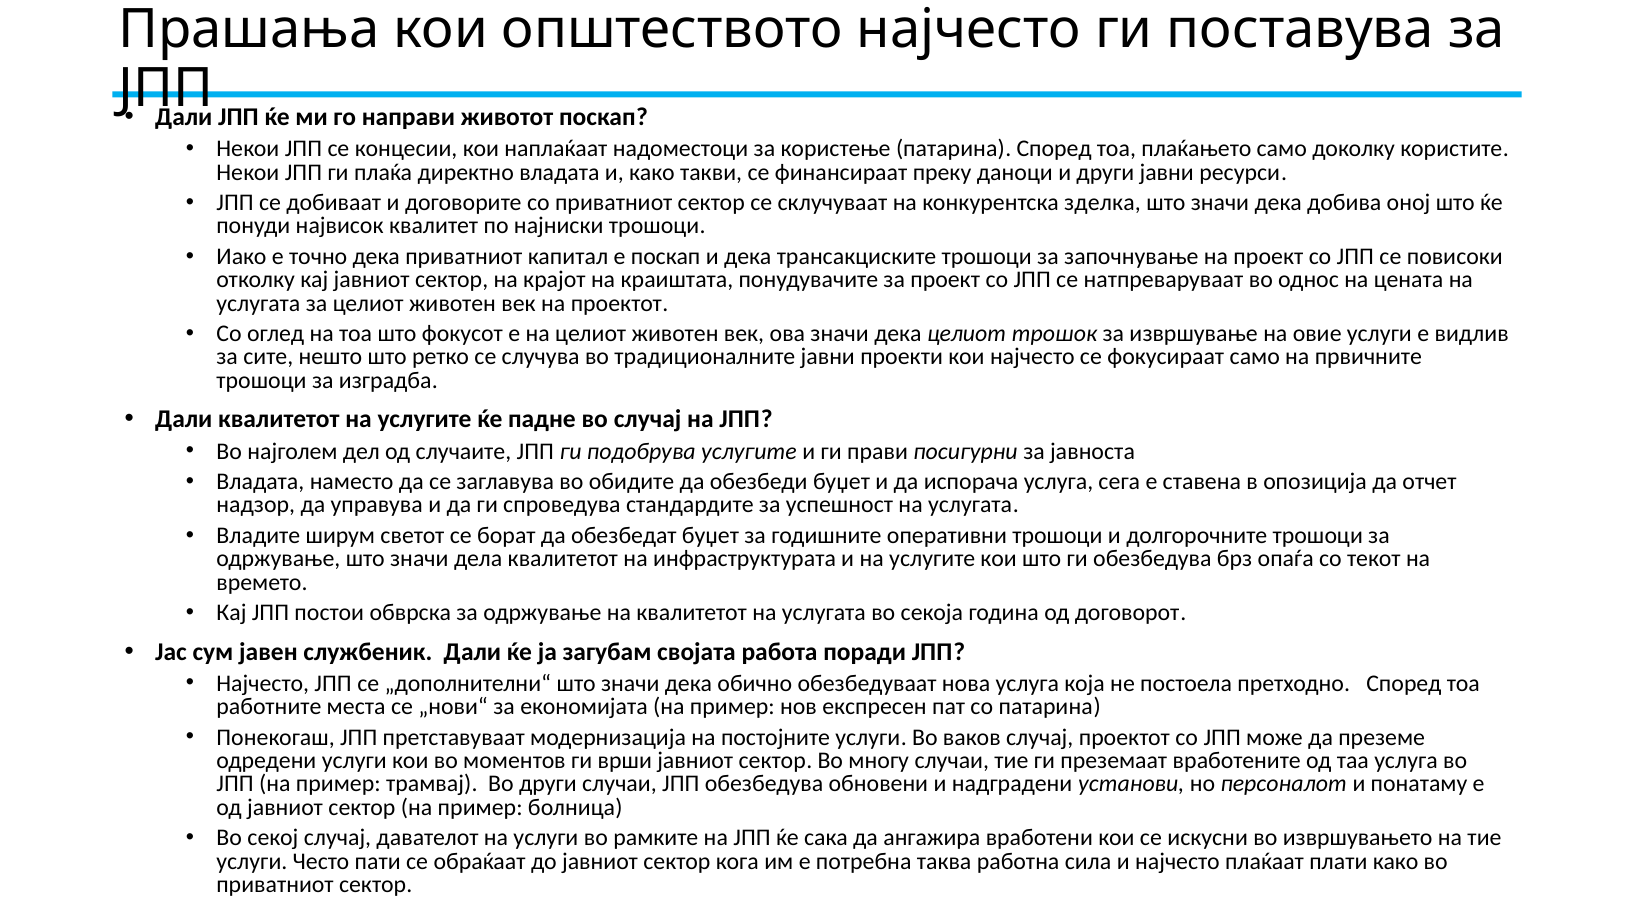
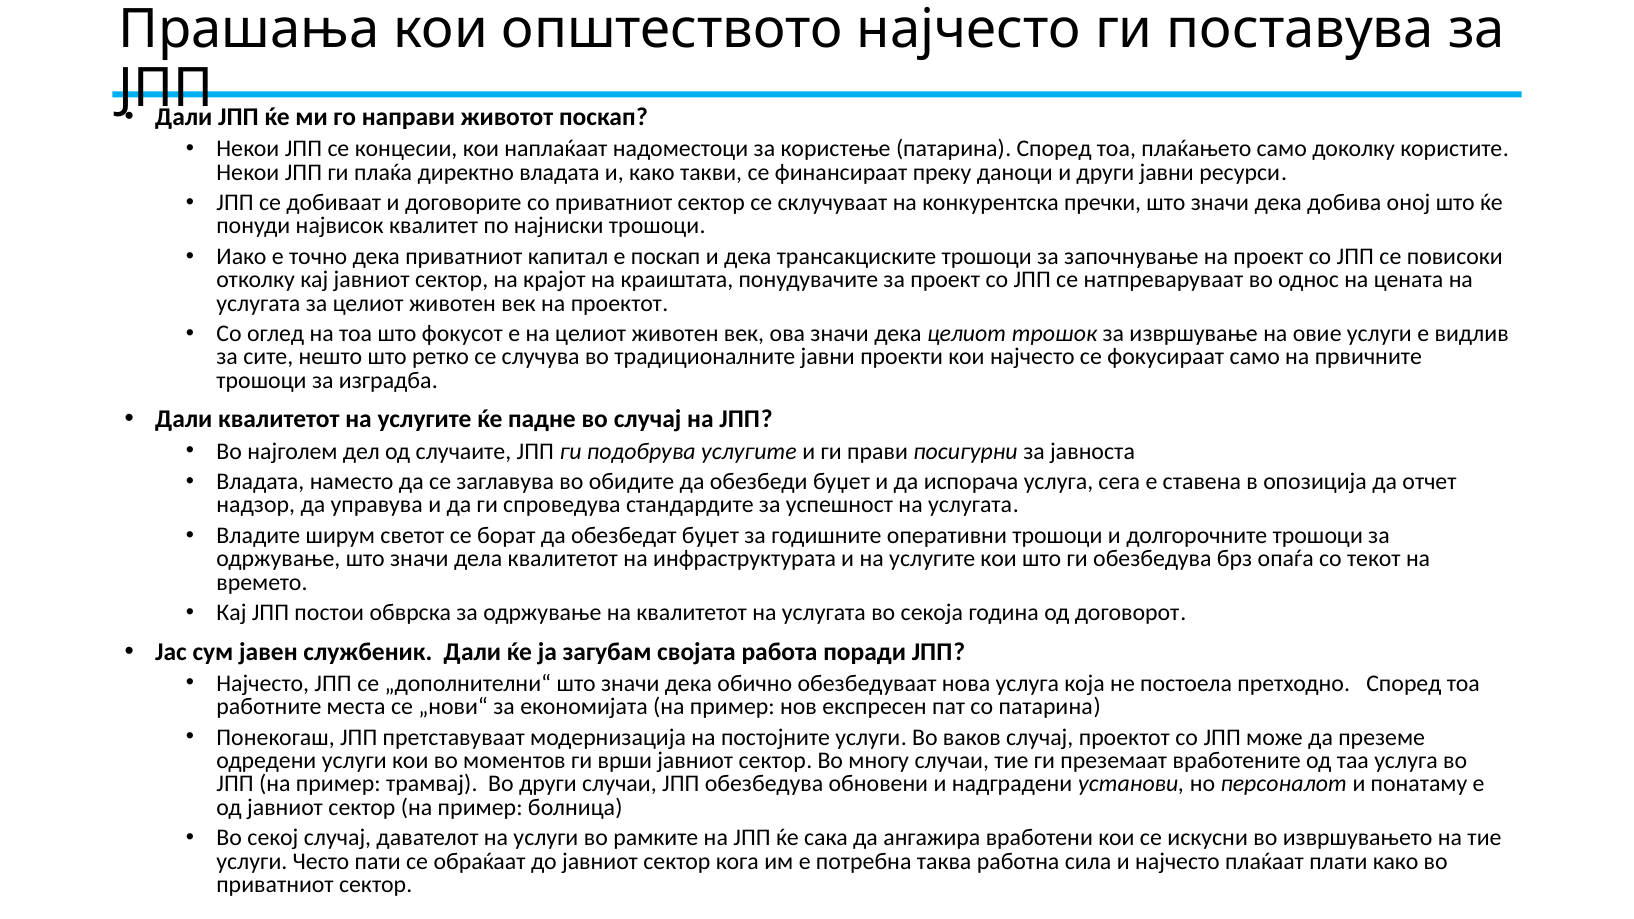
зделка: зделка -> пречки (1103, 203)
